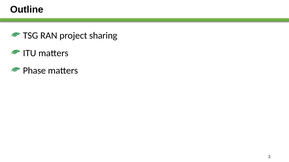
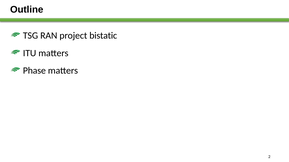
sharing: sharing -> bistatic (103, 36)
